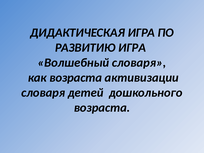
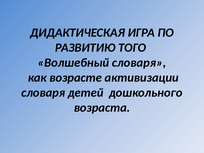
РАЗВИТИЮ ИГРА: ИГРА -> ТОГО (132, 48)
как возраста: возраста -> возрасте (76, 78)
